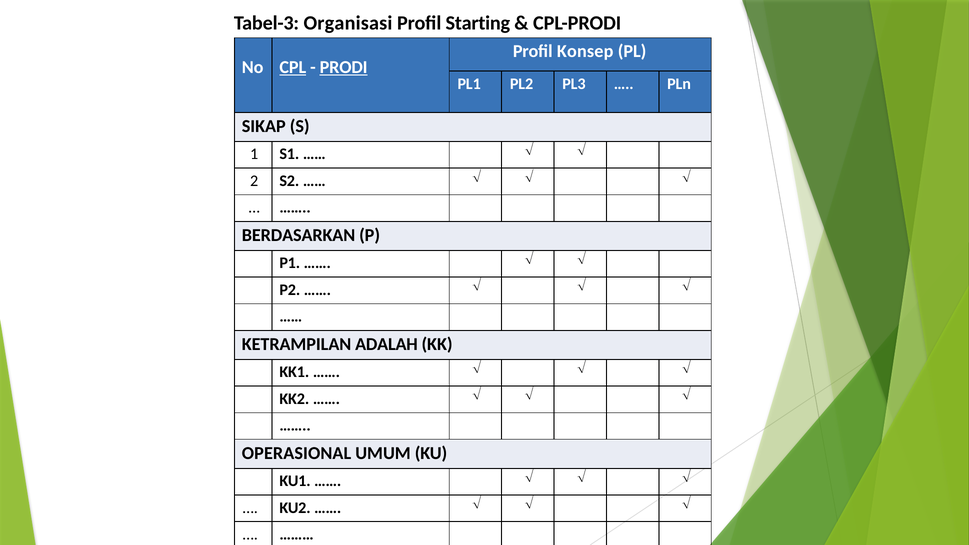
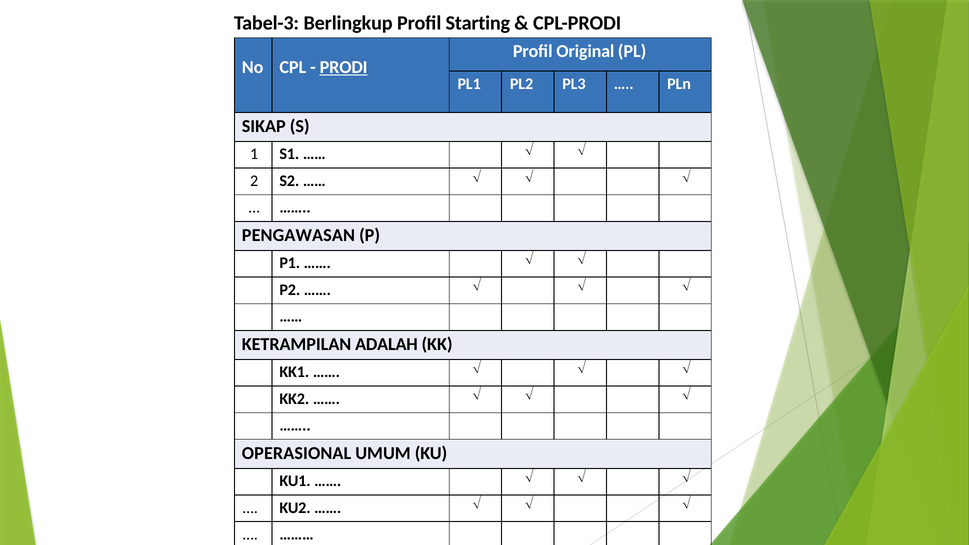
Organisasi: Organisasi -> Berlingkup (348, 23)
Konsep: Konsep -> Original (585, 51)
CPL underline: present -> none (293, 67)
BERDASARKAN: BERDASARKAN -> PENGAWASAN (298, 235)
